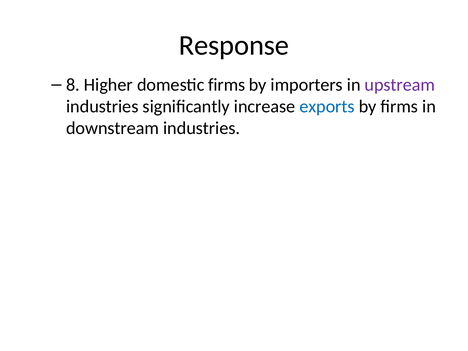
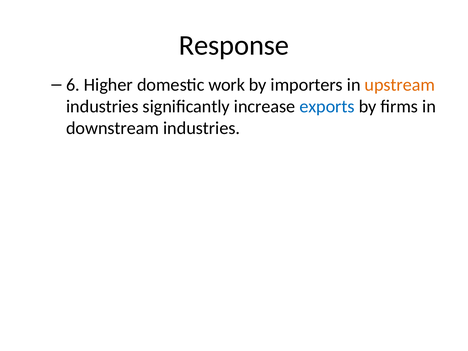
8: 8 -> 6 (73, 85)
domestic firms: firms -> work (227, 85)
upstream colour: purple -> orange (400, 85)
